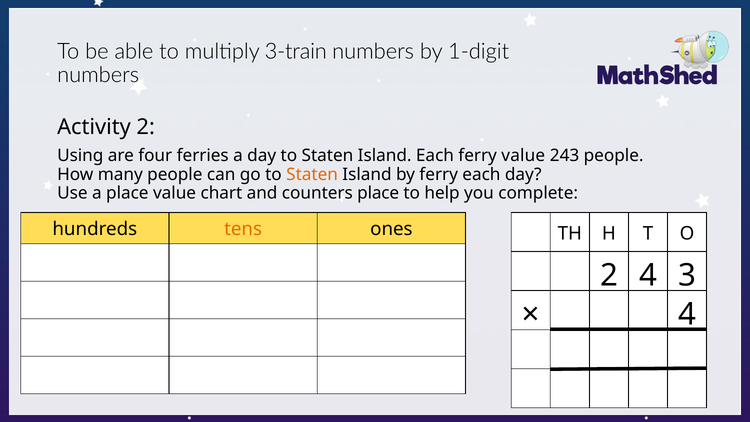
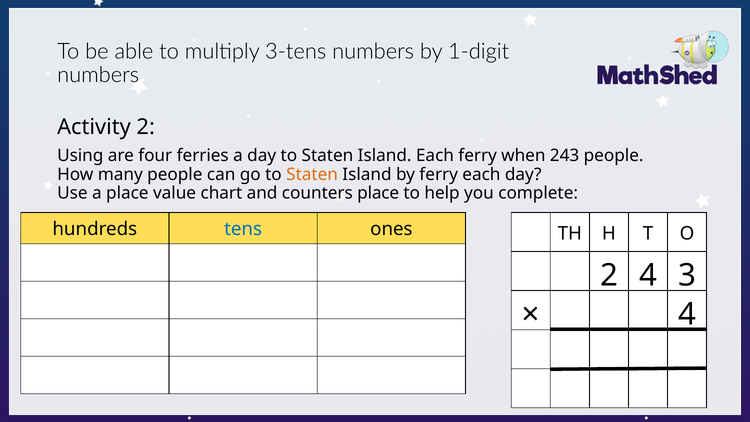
3-train: 3-train -> 3-tens (296, 51)
ferry value: value -> when (523, 156)
tens colour: orange -> blue (243, 229)
